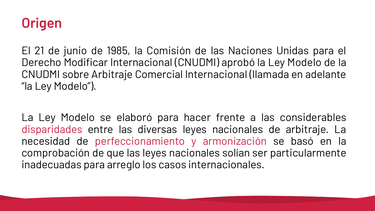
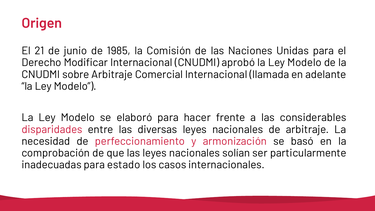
arreglo: arreglo -> estado (124, 165)
